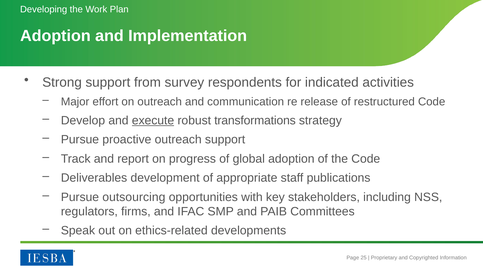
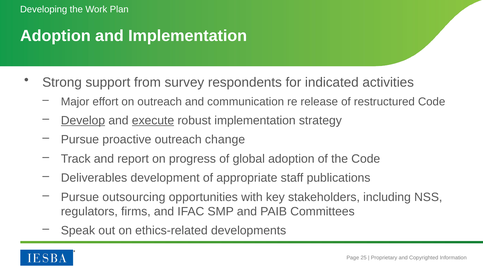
Develop underline: none -> present (83, 121)
robust transformations: transformations -> implementation (255, 121)
outreach support: support -> change (225, 140)
